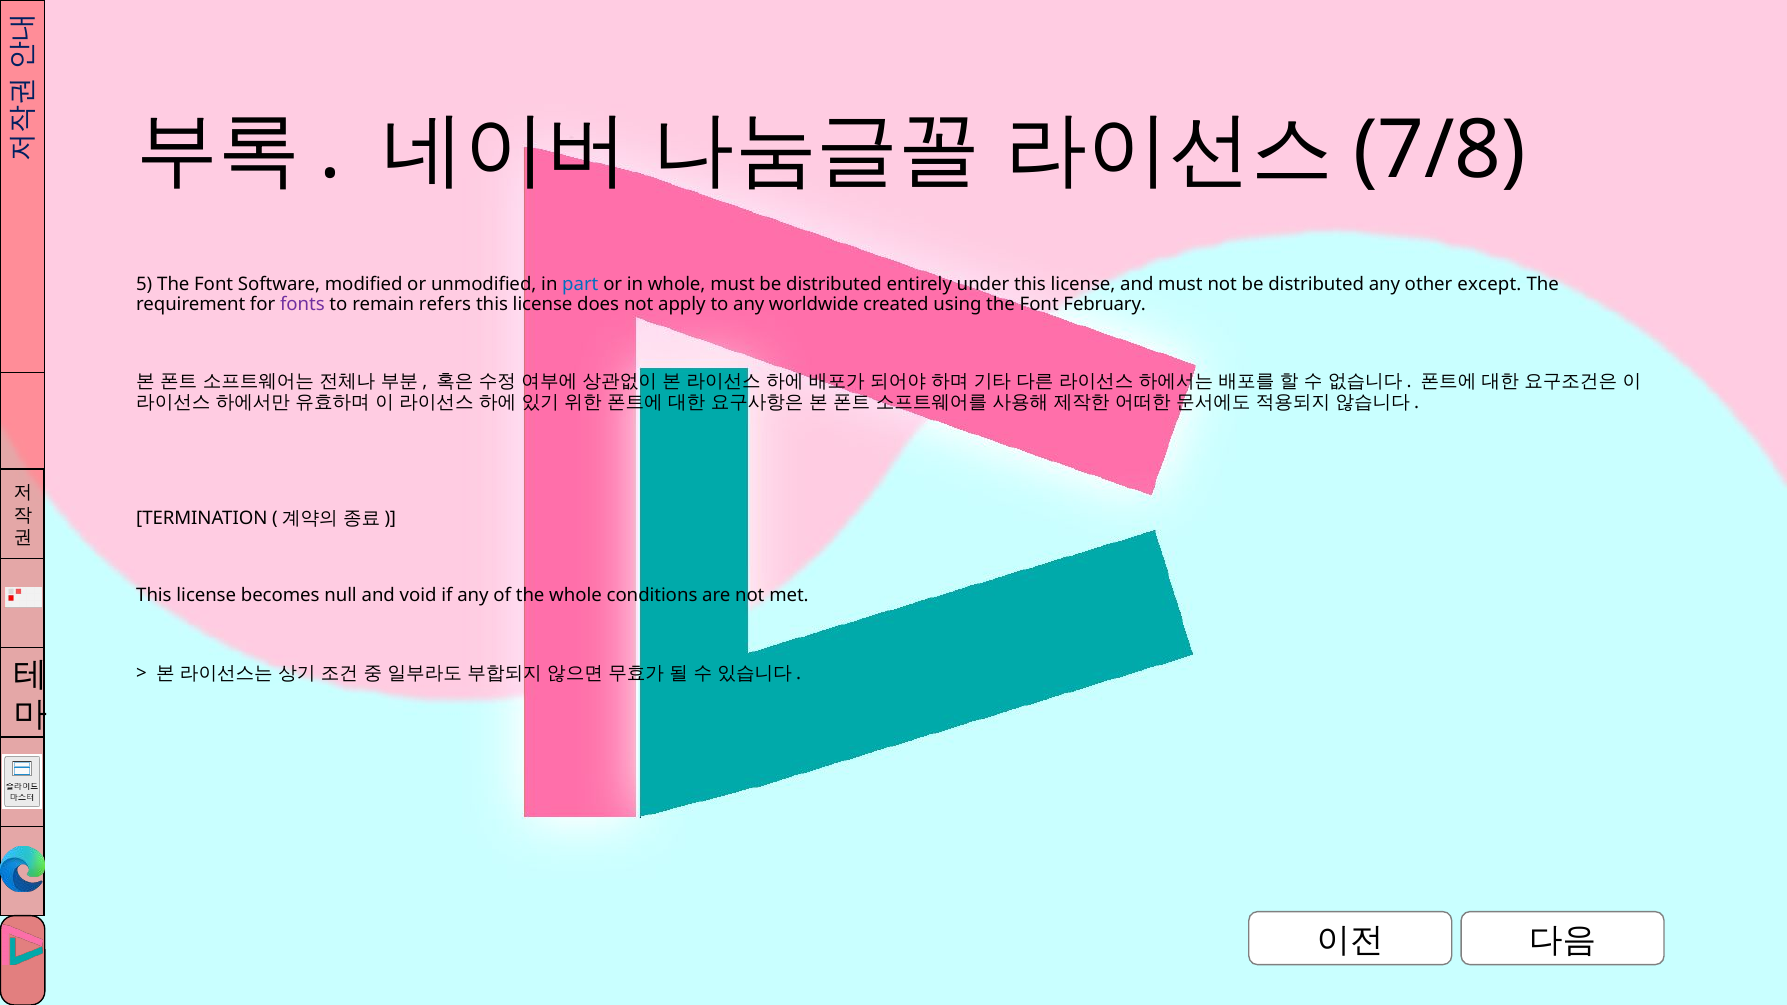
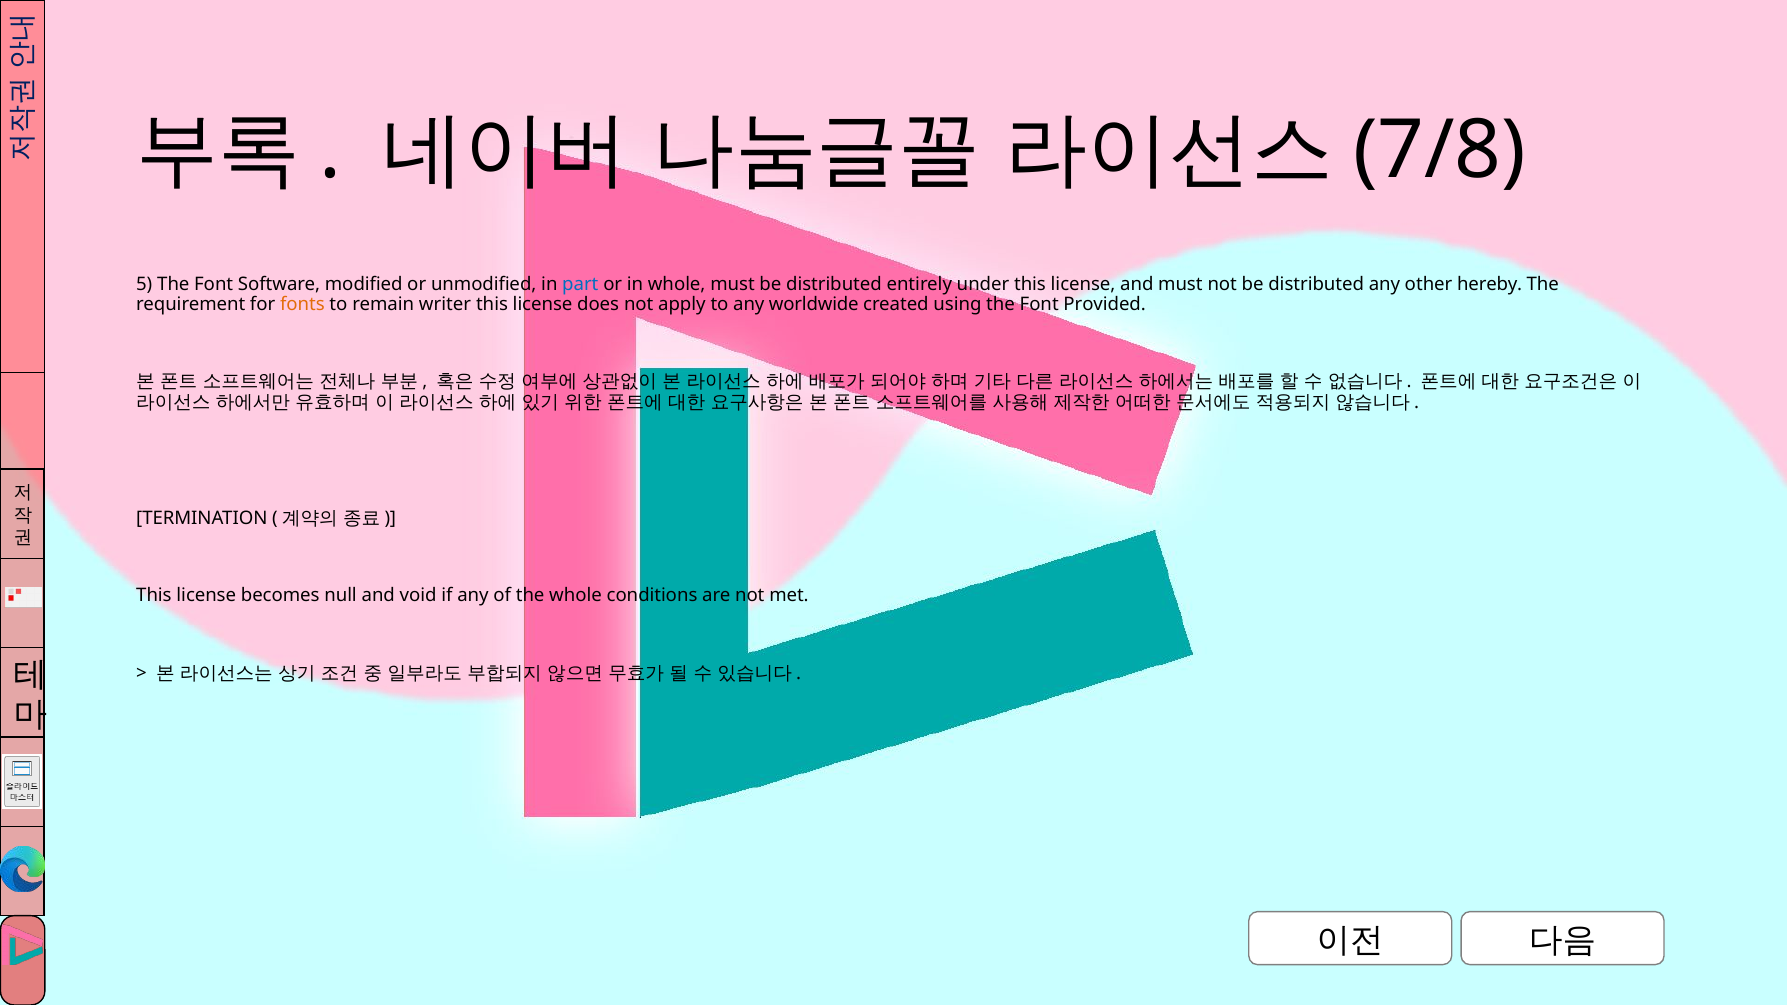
except: except -> hereby (1490, 284)
fonts colour: purple -> orange (302, 304)
refers: refers -> writer (445, 304)
February: February -> Provided (1105, 304)
